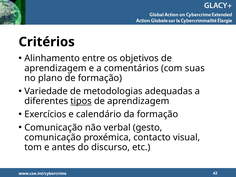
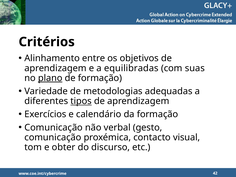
comentários: comentários -> equilibradas (131, 68)
plano underline: none -> present (50, 78)
antes: antes -> obter (64, 147)
